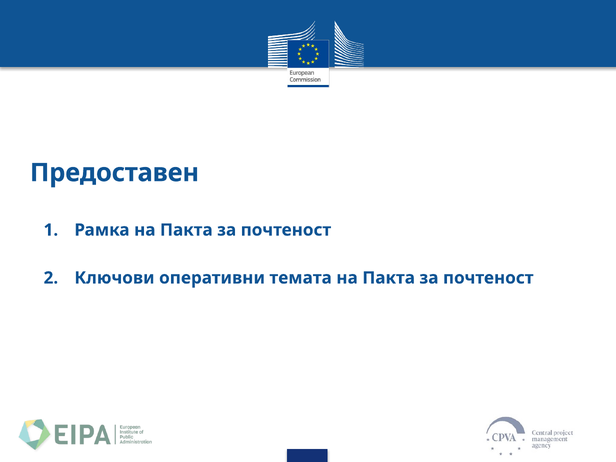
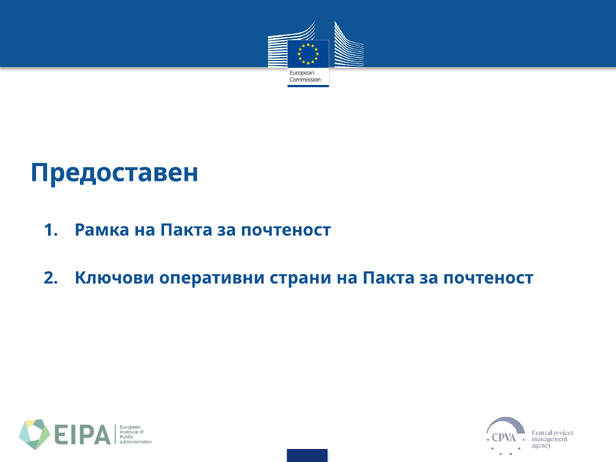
темата: темата -> страни (301, 278)
